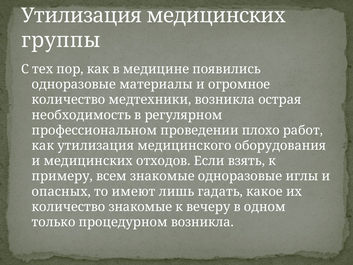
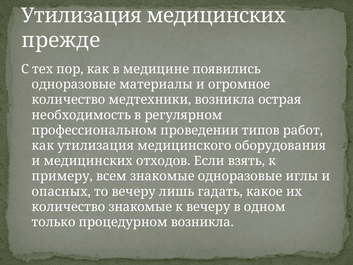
группы: группы -> прежде (61, 40)
плохо: плохо -> типов (261, 130)
то имеют: имеют -> вечеру (134, 191)
